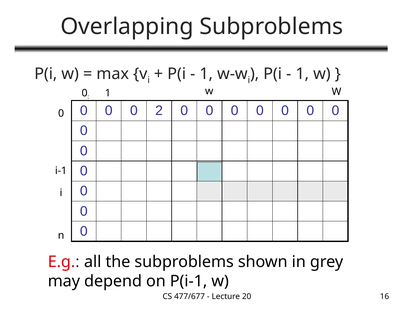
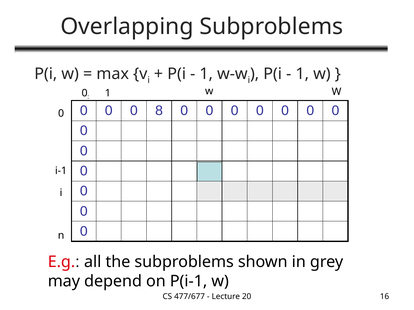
2: 2 -> 8 (159, 111)
